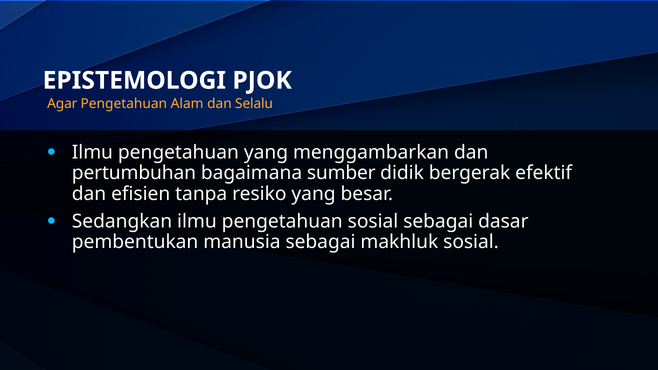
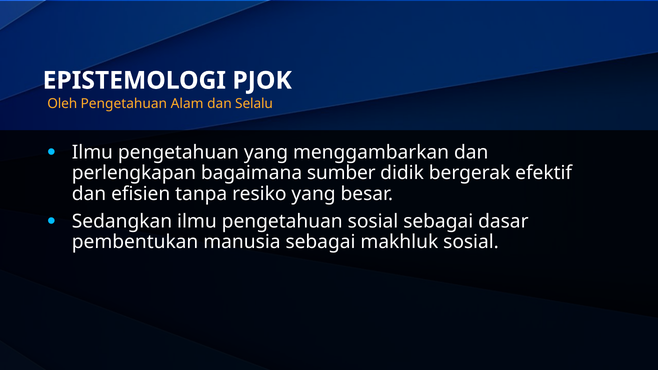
Agar: Agar -> Oleh (62, 104)
pertumbuhan: pertumbuhan -> perlengkapan (134, 173)
